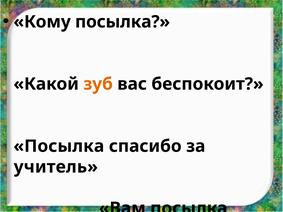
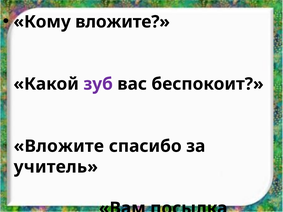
Кому посылка: посылка -> вложите (123, 22)
зуб colour: orange -> purple (98, 84)
Посылка: Посылка -> Вложите (59, 146)
